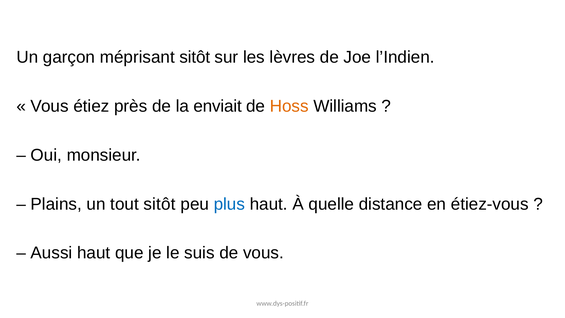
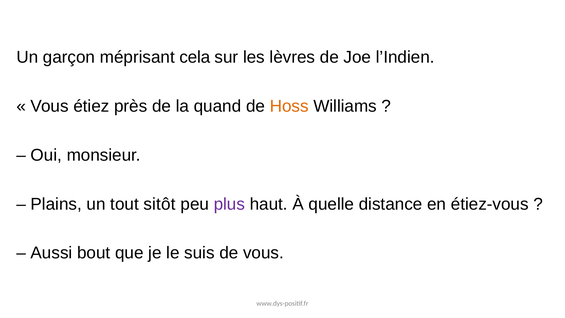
méprisant sitôt: sitôt -> cela (195, 57)
enviait: enviait -> quand (218, 106)
plus colour: blue -> purple (229, 204)
Aussi haut: haut -> bout (94, 253)
